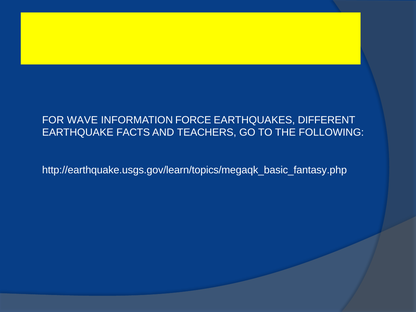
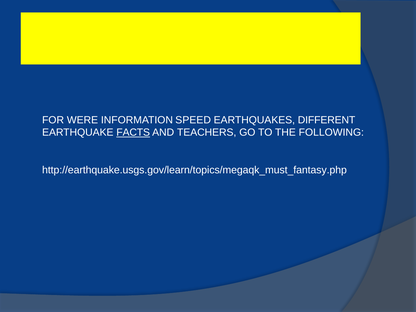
WAVE: WAVE -> WERE (82, 120)
FORCE: FORCE -> SPEED (193, 120)
FACTS underline: none -> present (133, 132)
http://earthquake.usgs.gov/learn/topics/megaqk_basic_fantasy.php: http://earthquake.usgs.gov/learn/topics/megaqk_basic_fantasy.php -> http://earthquake.usgs.gov/learn/topics/megaqk_must_fantasy.php (194, 170)
